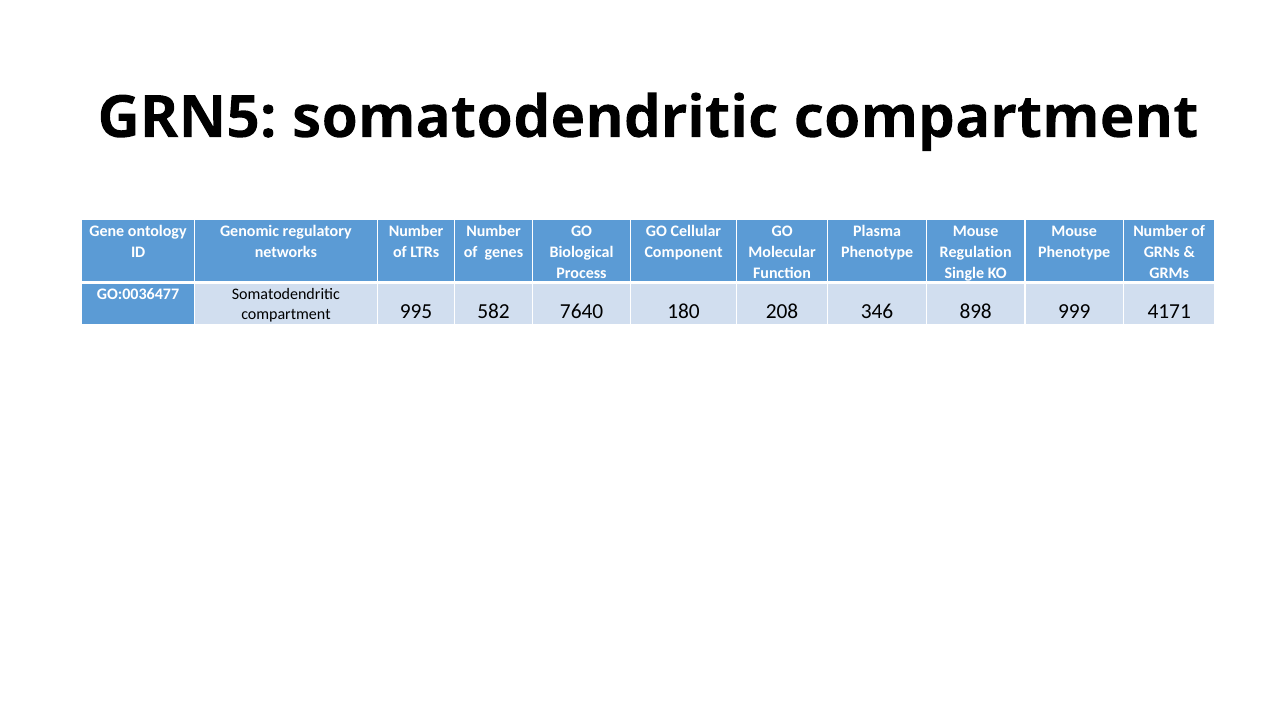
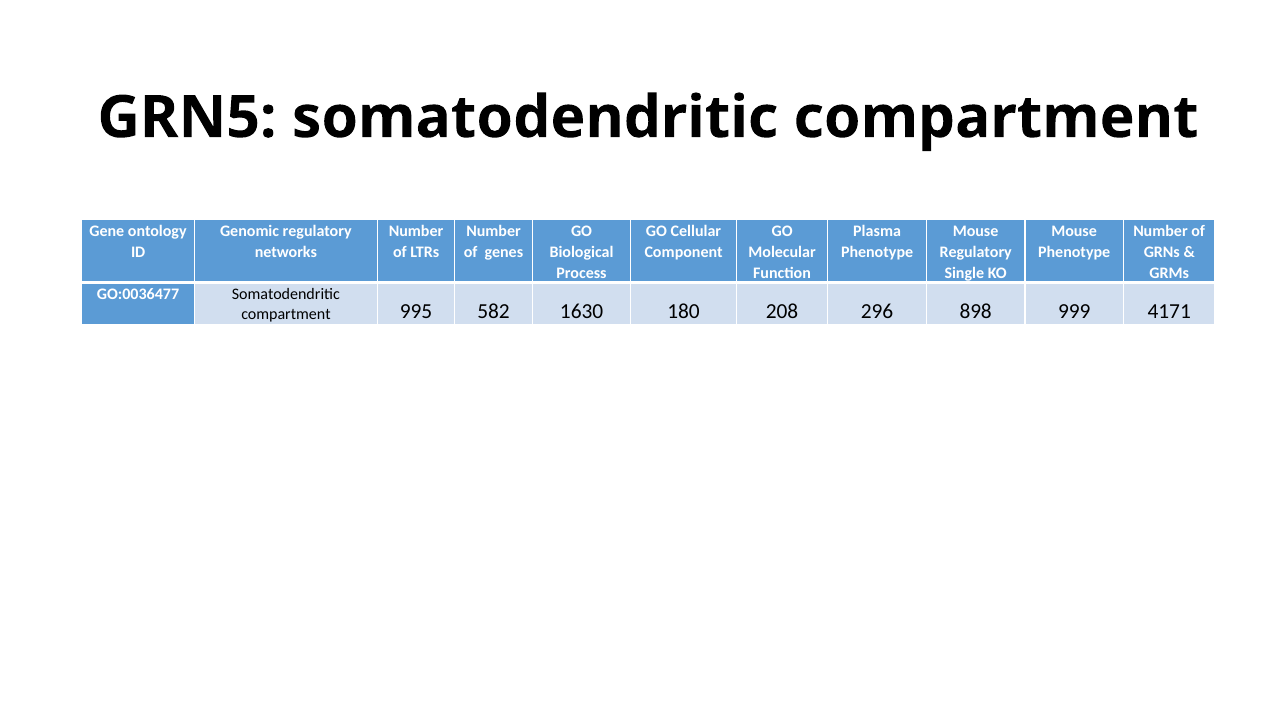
Regulation: Regulation -> Regulatory (976, 252)
7640: 7640 -> 1630 (582, 312)
346: 346 -> 296 (877, 312)
